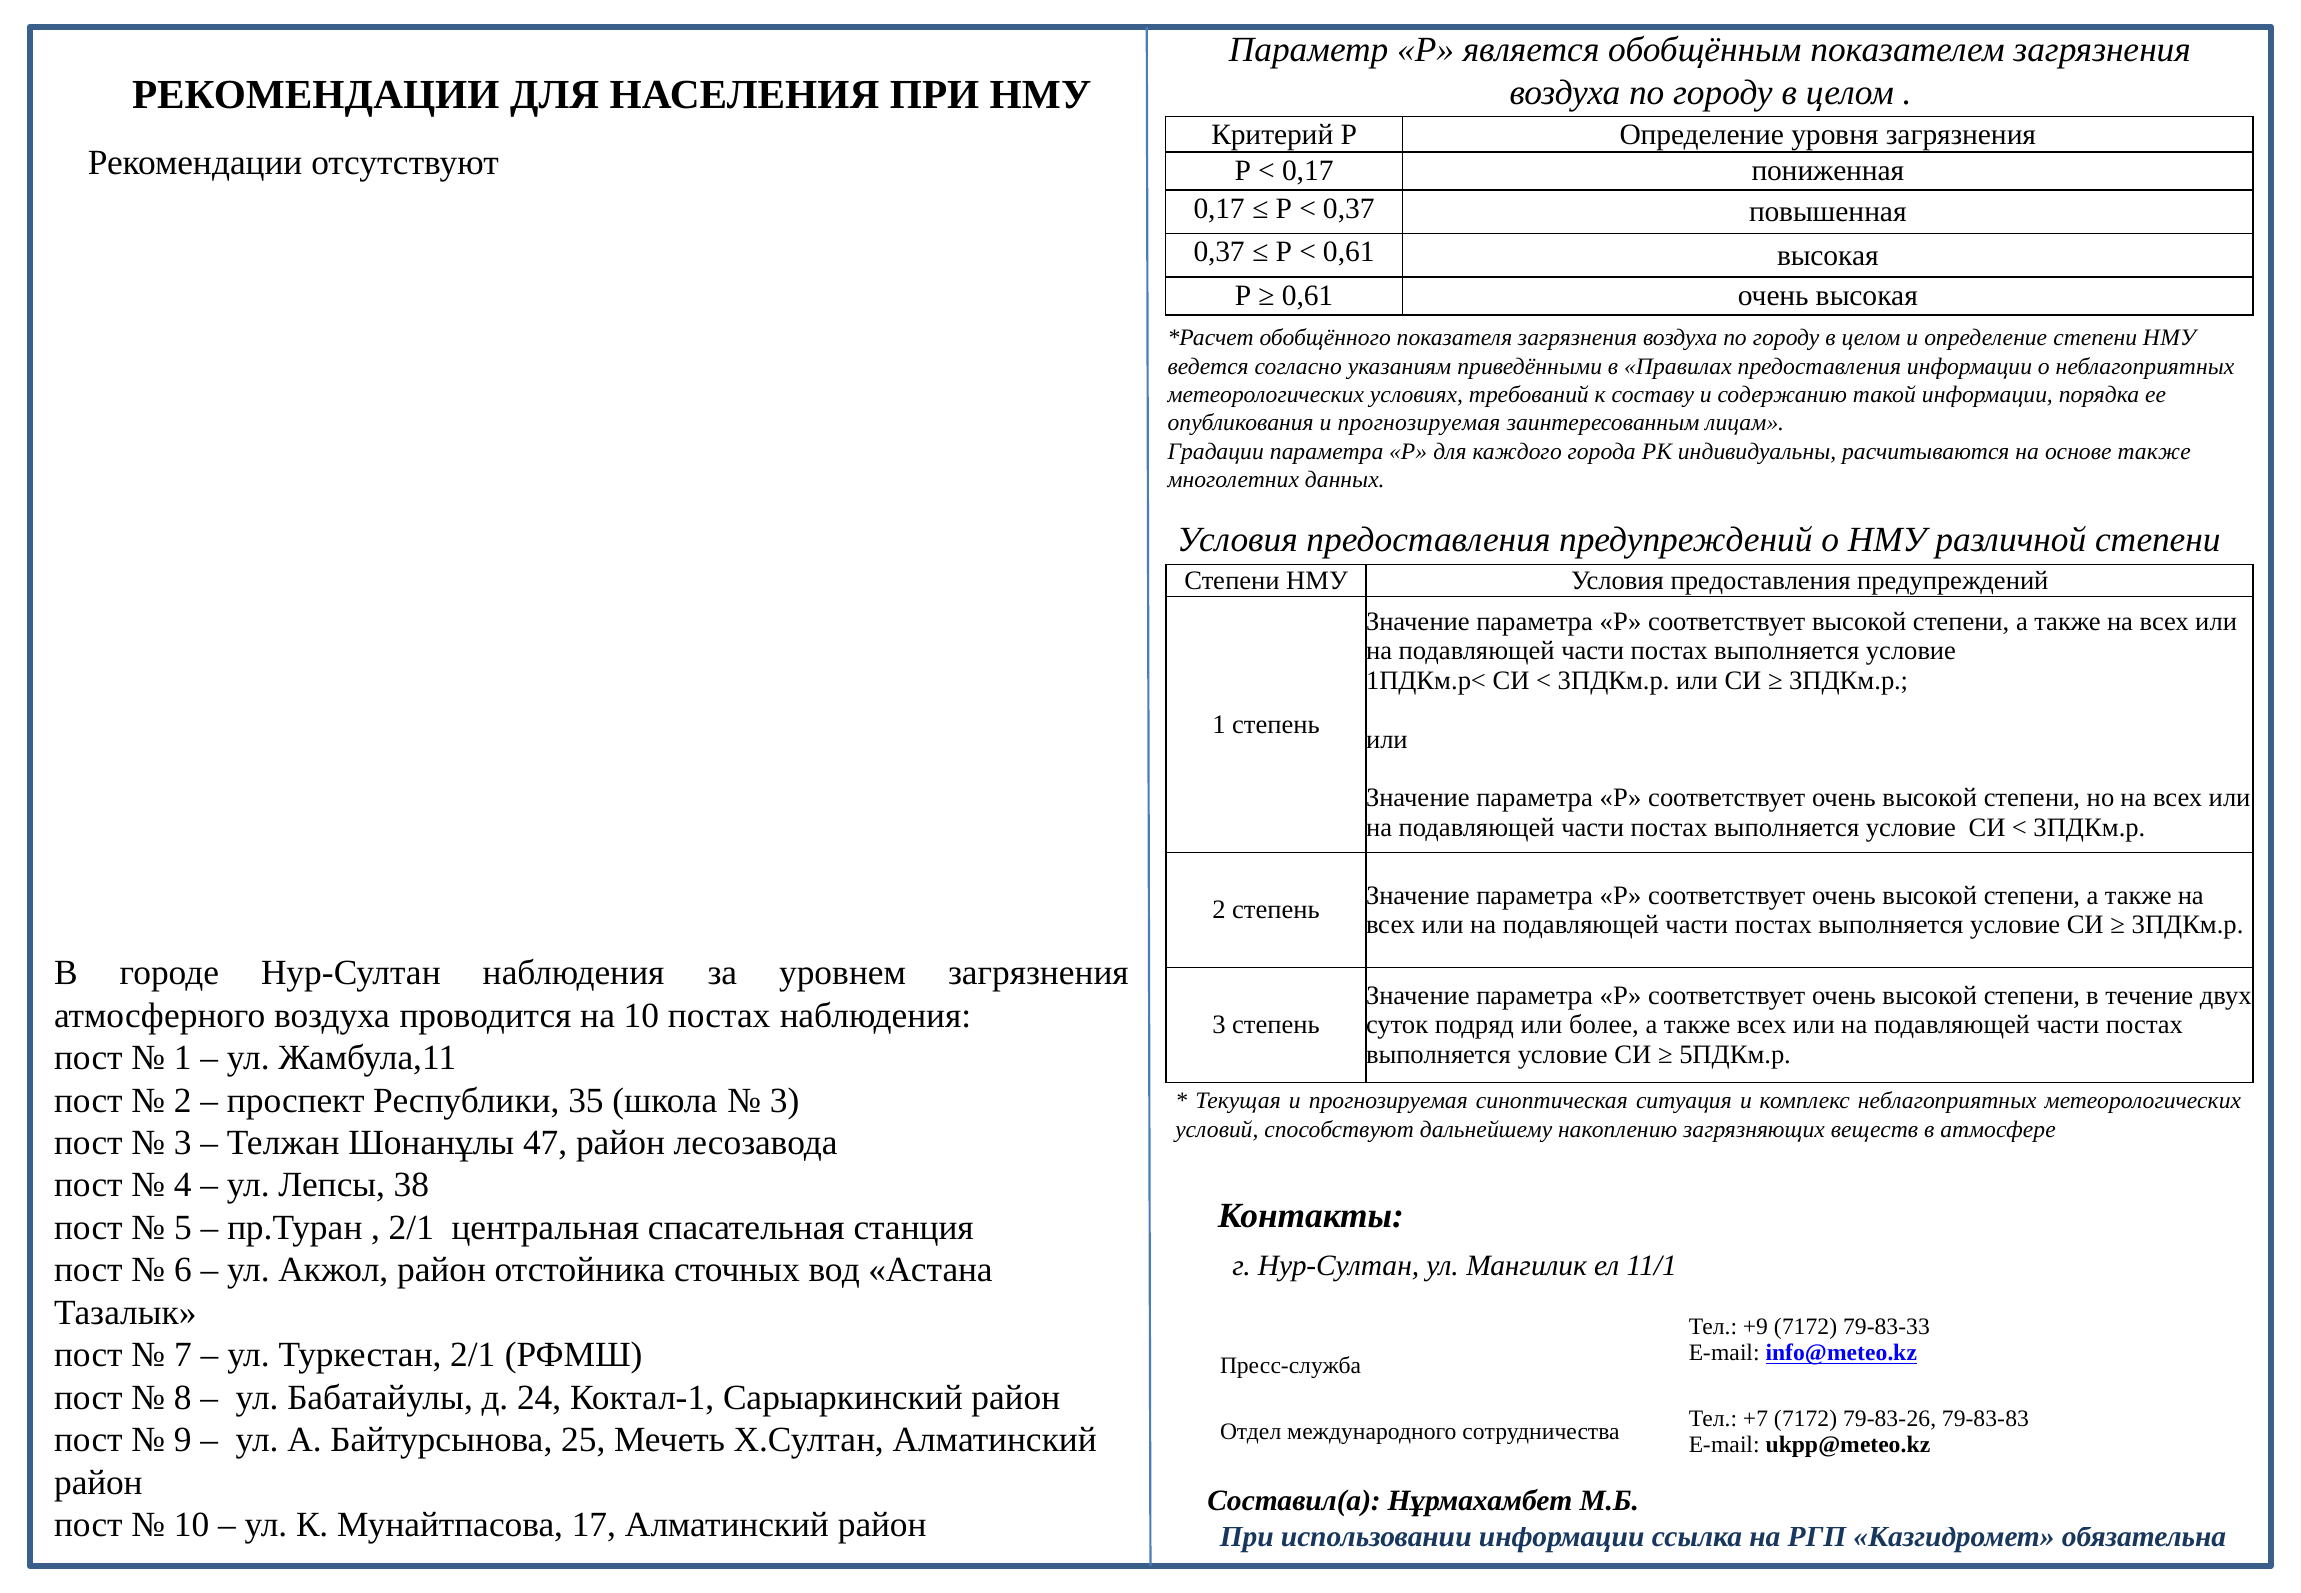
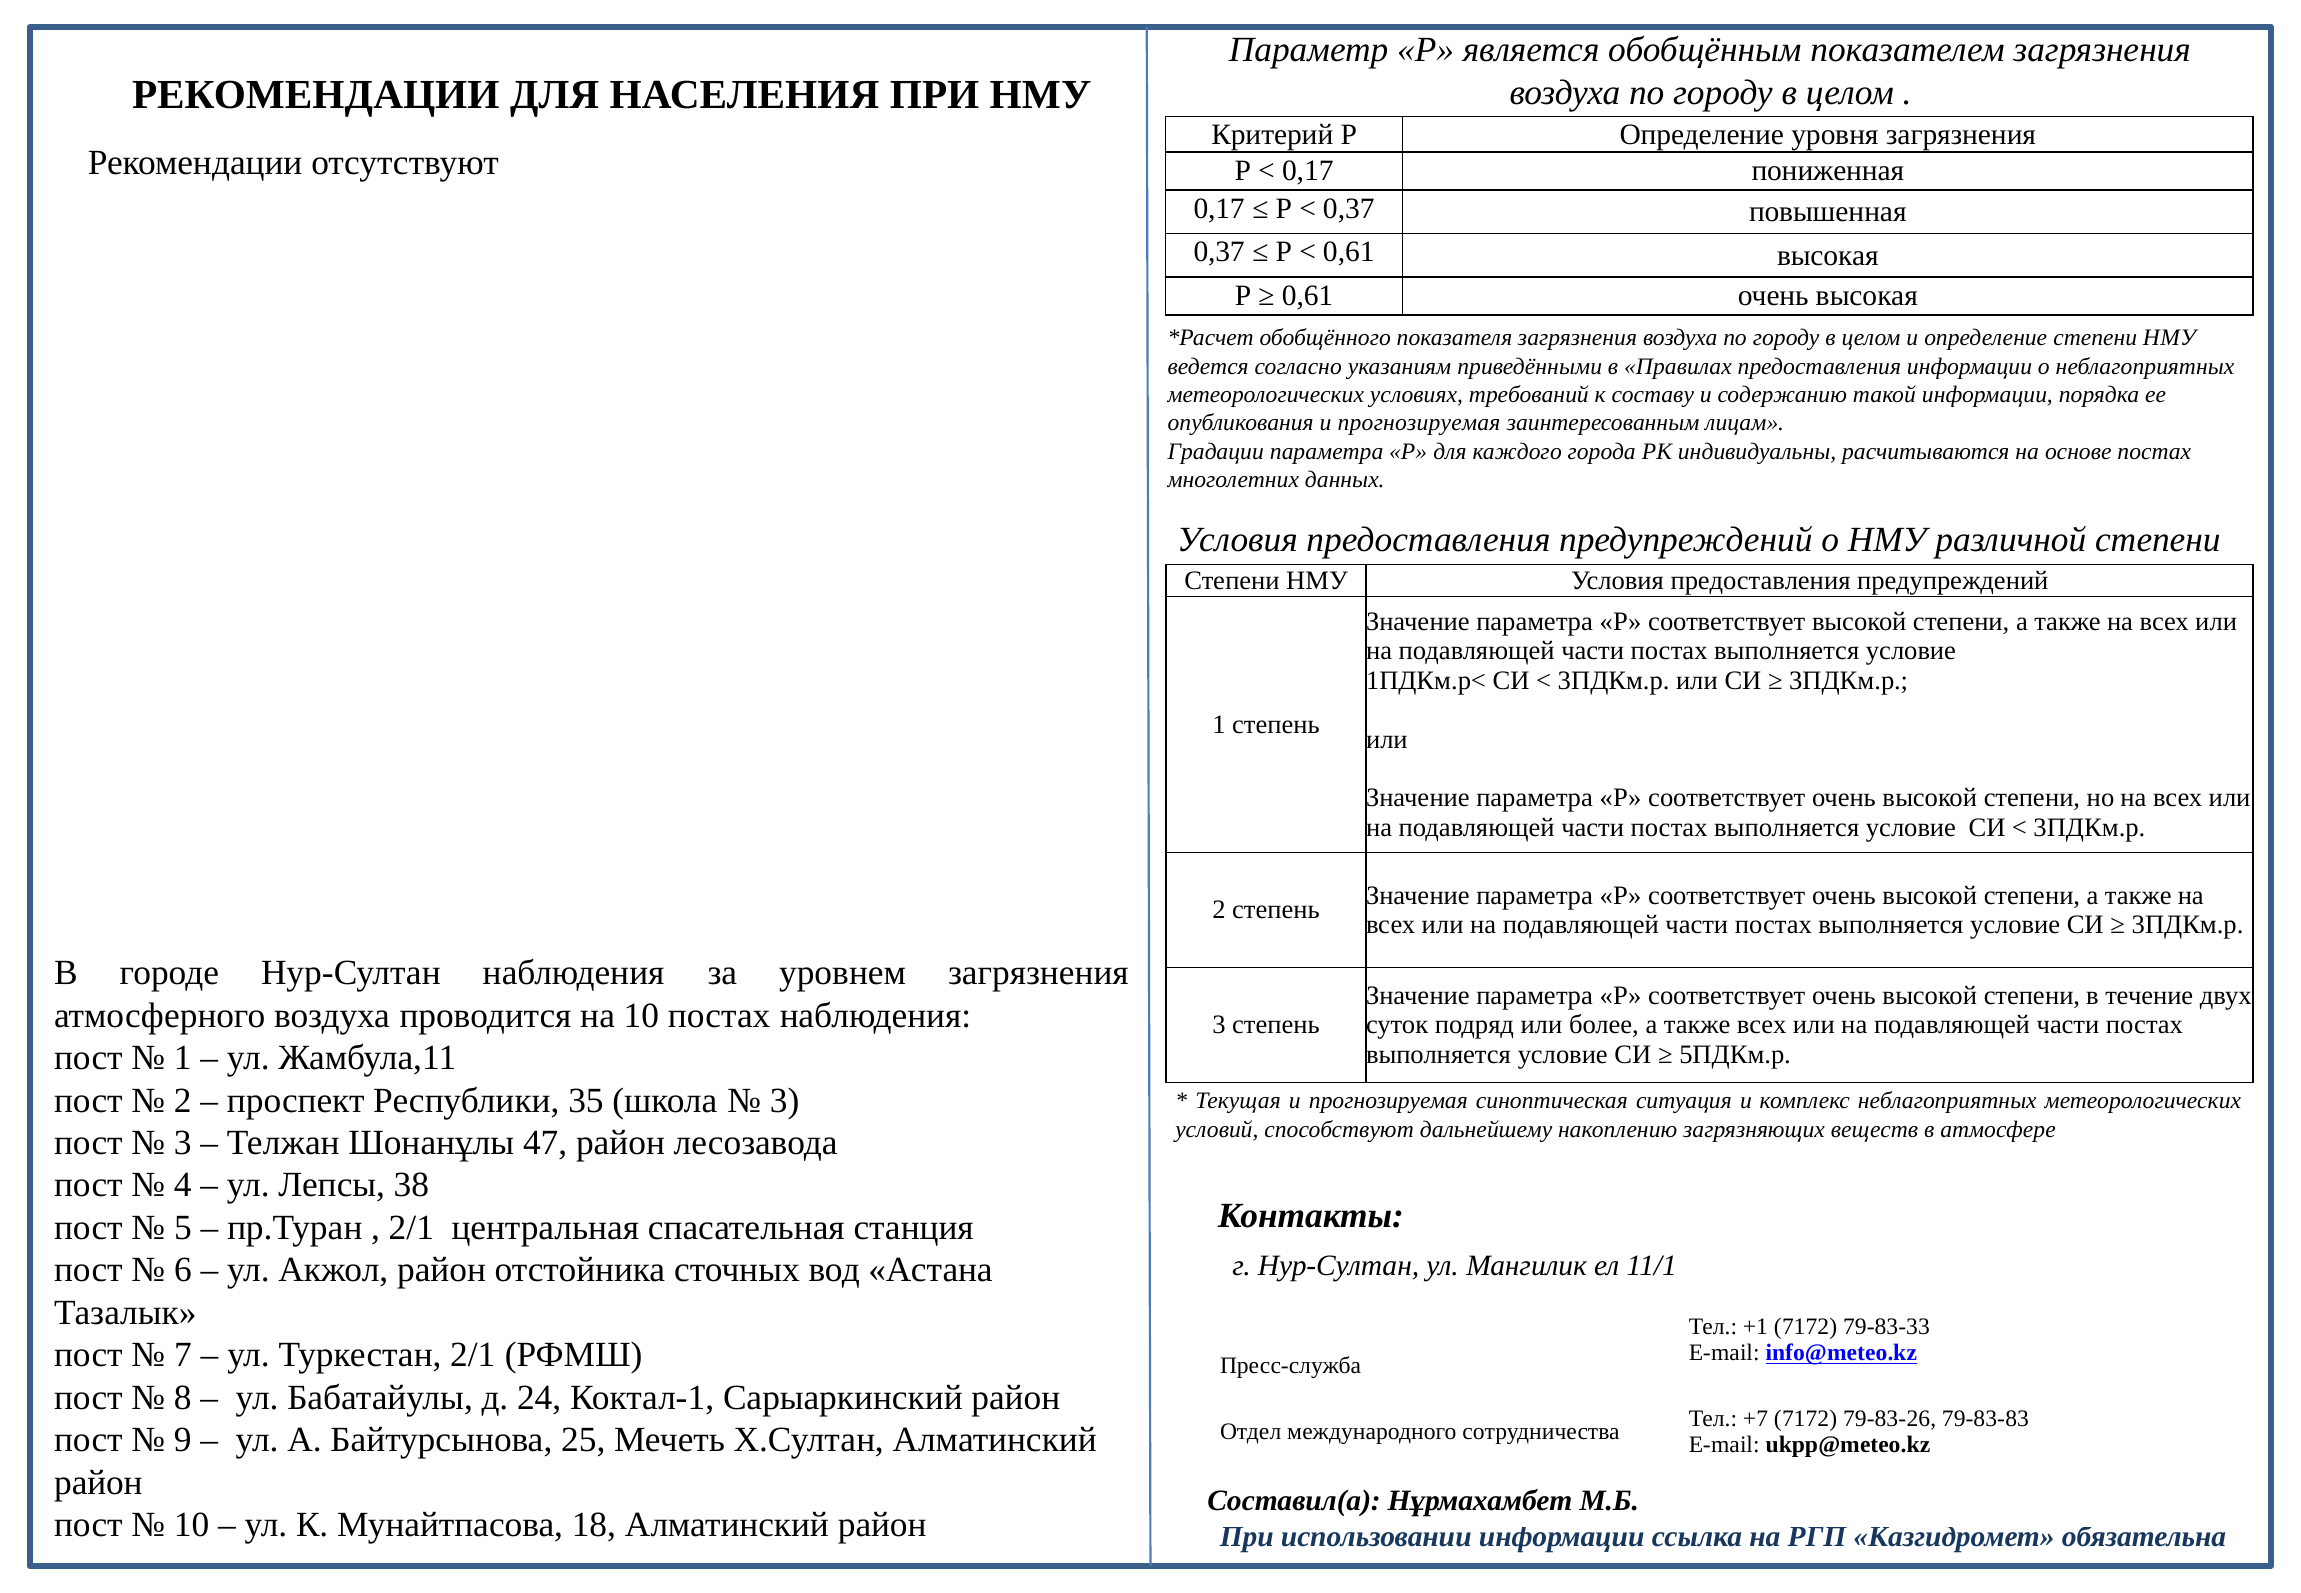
основе также: также -> постах (2154, 451)
+9: +9 -> +1 (1755, 1327)
17: 17 -> 18 (594, 1525)
